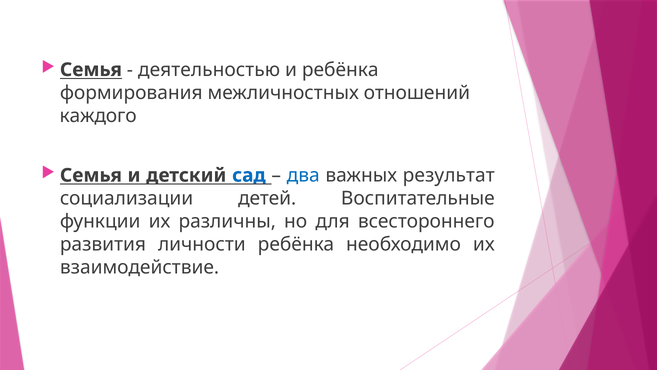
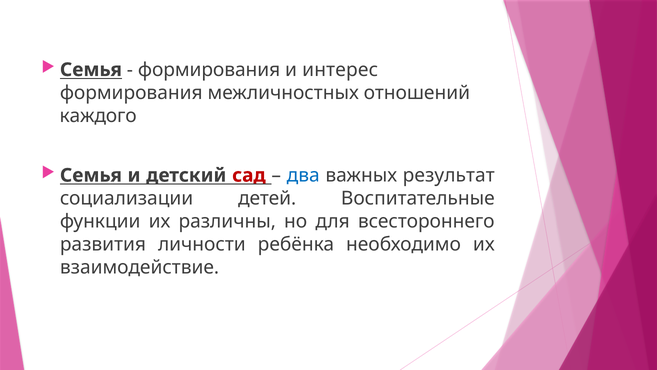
деятельностью: деятельностью -> формирования (209, 70)
и ребёнка: ребёнка -> интерес (340, 70)
сад colour: blue -> red (249, 175)
